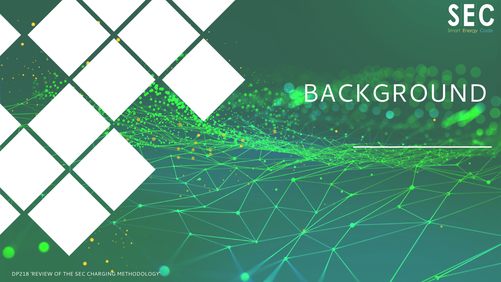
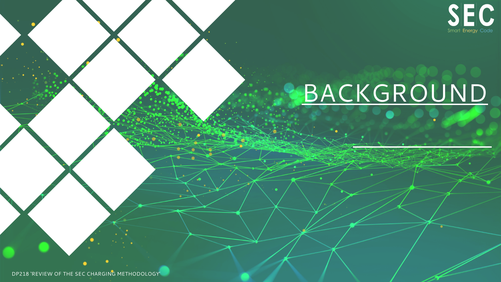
BACKGROUND underline: none -> present (395, 94)
